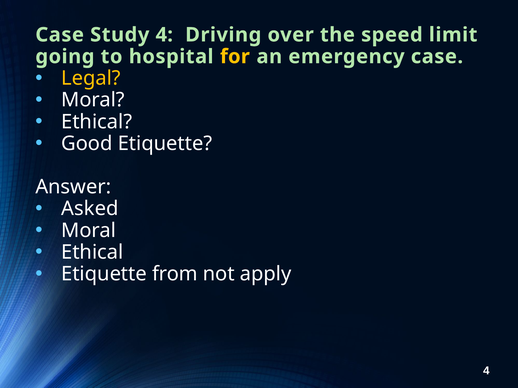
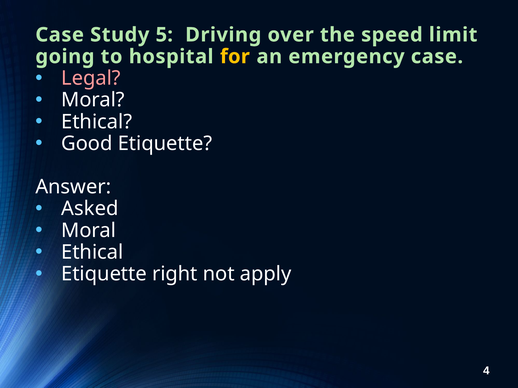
Study 4: 4 -> 5 (164, 35)
Legal colour: yellow -> pink (91, 78)
from: from -> right (175, 274)
